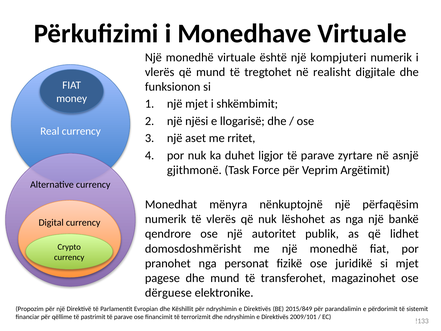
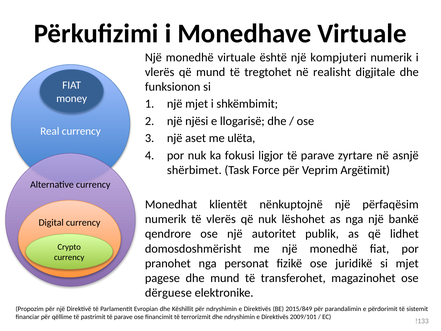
rritet: rritet -> ulëta (241, 138)
duhet: duhet -> fokusi (240, 155)
gjithmonë: gjithmonë -> shërbimet (194, 170)
mënyra: mënyra -> klientët (228, 204)
